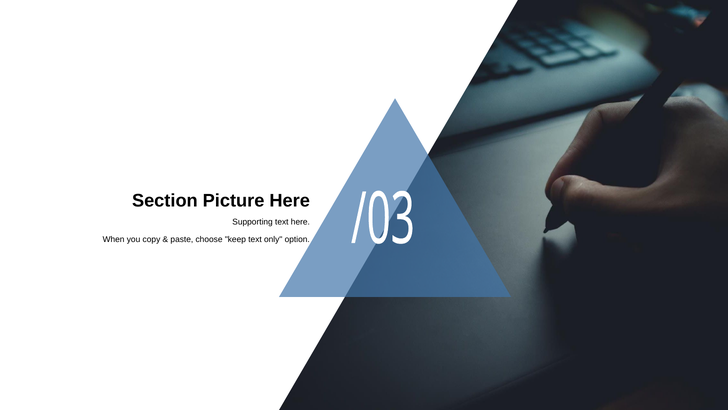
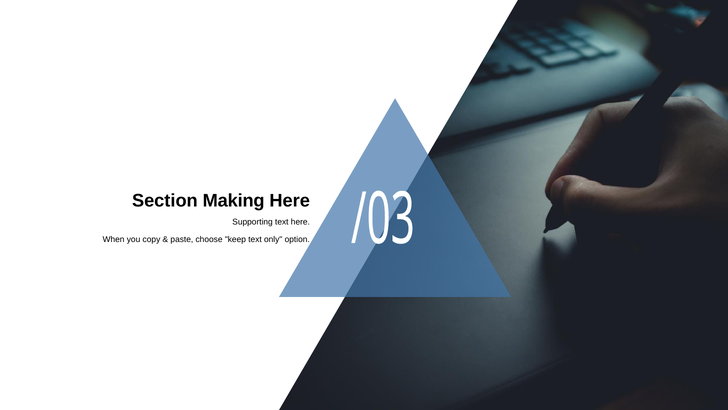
Picture: Picture -> Making (234, 201)
